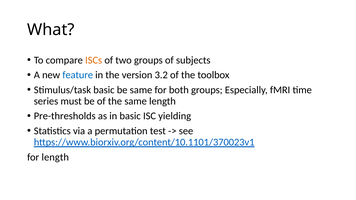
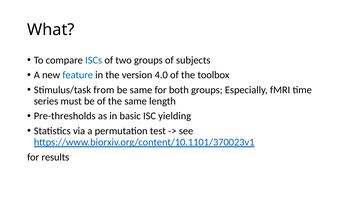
ISCs colour: orange -> blue (94, 60)
3.2: 3.2 -> 4.0 (161, 75)
Stimulus/task basic: basic -> from (104, 90)
for length: length -> results (55, 157)
